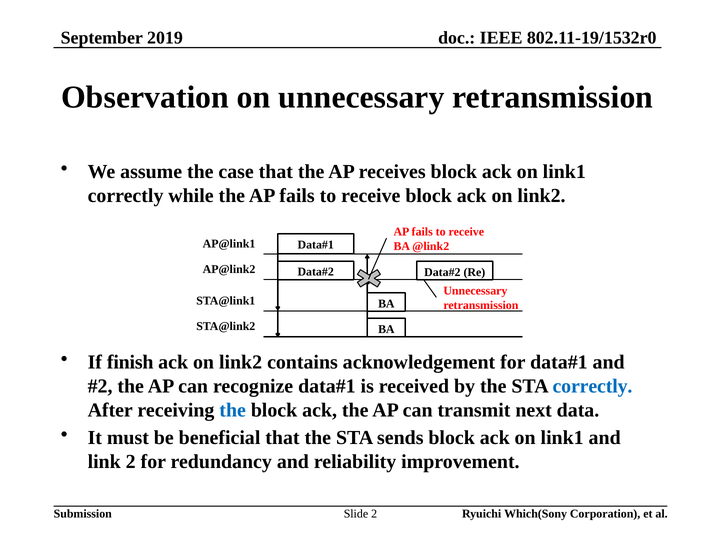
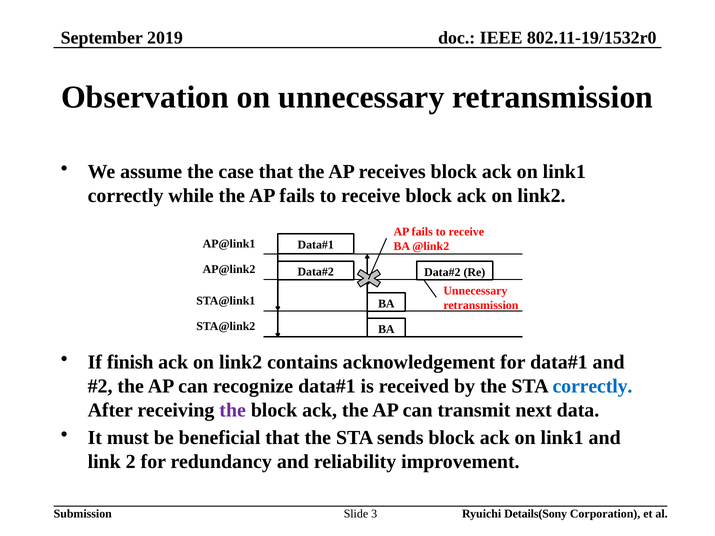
the colour: blue -> purple (233, 410)
Slide 2: 2 -> 3 (374, 514)
Which(Sony: Which(Sony -> Details(Sony (536, 514)
